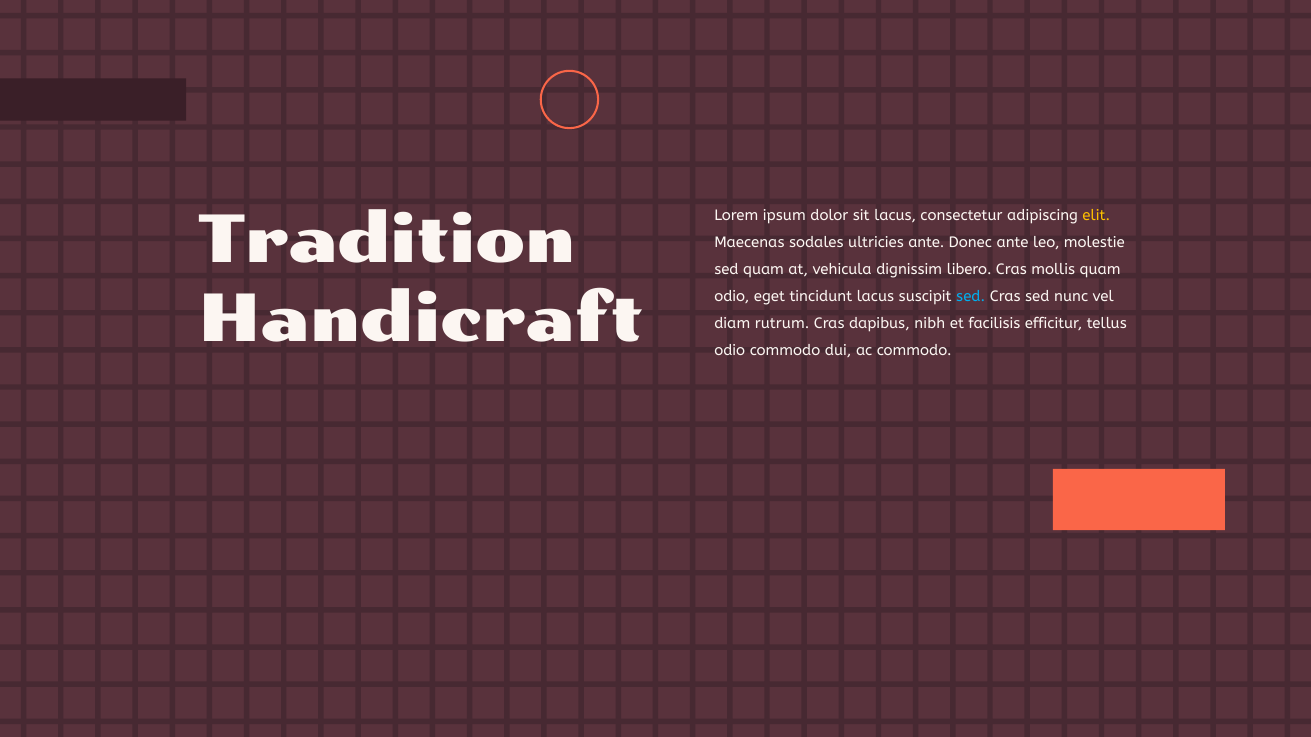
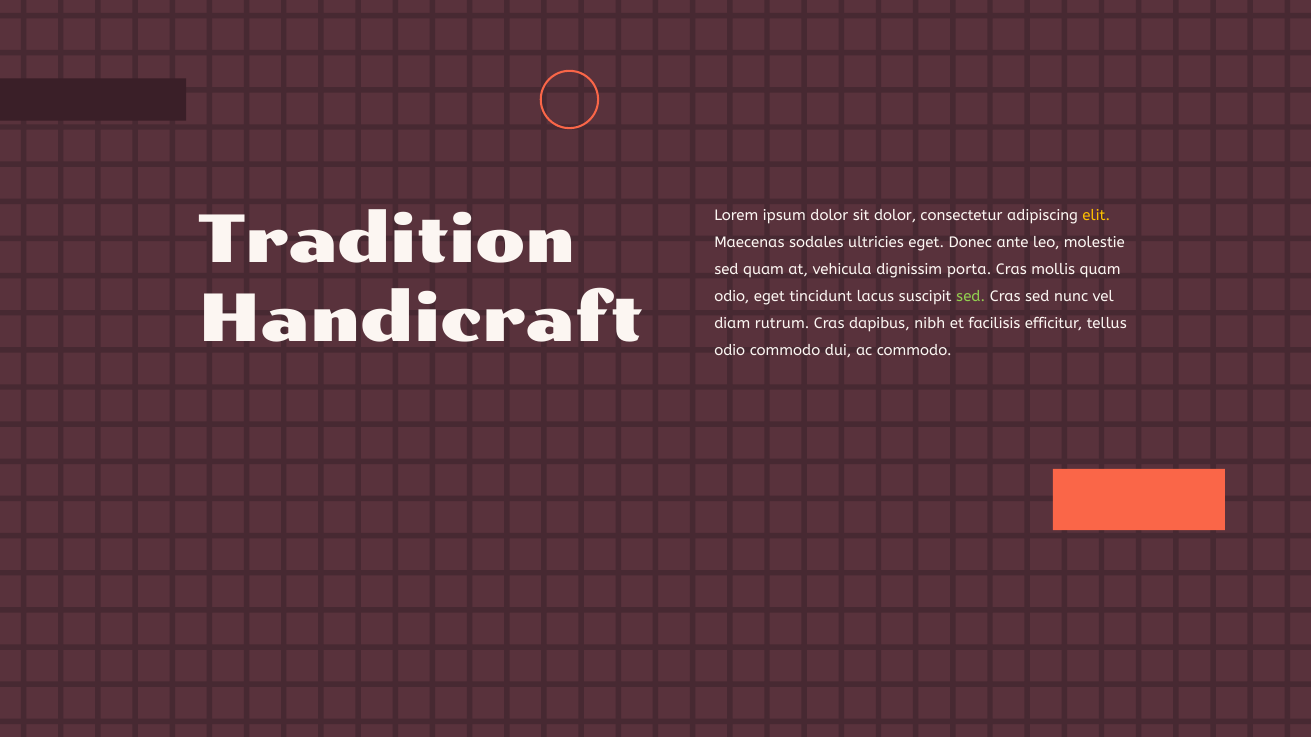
sit lacus: lacus -> dolor (895, 216)
ultricies ante: ante -> eget (926, 243)
libero: libero -> porta (969, 270)
sed colour: light blue -> light green (971, 297)
